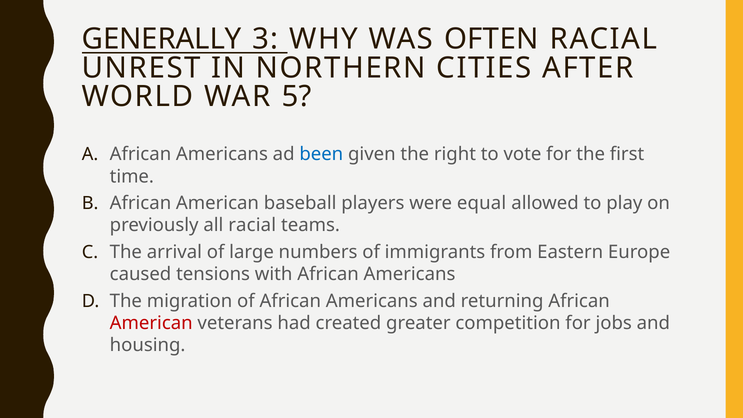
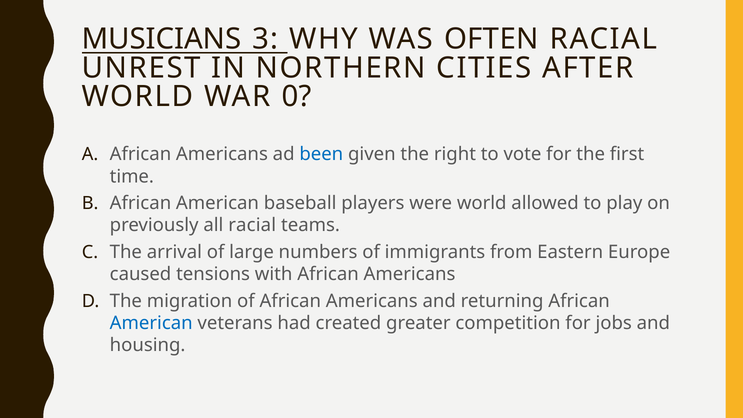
GENERALLY: GENERALLY -> MUSICIANS (162, 39)
5: 5 -> 0 (297, 96)
were equal: equal -> world (482, 203)
American colour: red -> blue (151, 323)
